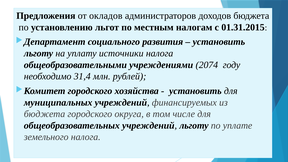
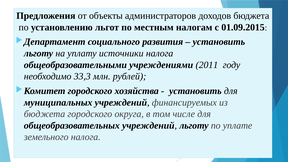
окладов: окладов -> объекты (106, 16)
01.31.2015: 01.31.2015 -> 01.09.2015 (243, 27)
2074: 2074 -> 2011 (207, 65)
31,4: 31,4 -> 33,3 (82, 76)
